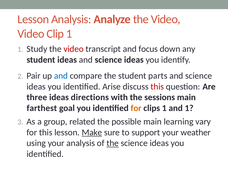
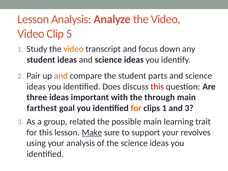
Clip 1: 1 -> 5 (69, 34)
video colour: red -> orange (74, 49)
and colour: blue -> orange (61, 76)
Arise: Arise -> Does (112, 87)
directions: directions -> important (90, 97)
sessions: sessions -> through (160, 97)
and 1: 1 -> 3 (189, 108)
vary: vary -> trait (203, 122)
weather: weather -> revolves (196, 132)
the underline: present -> none (113, 143)
